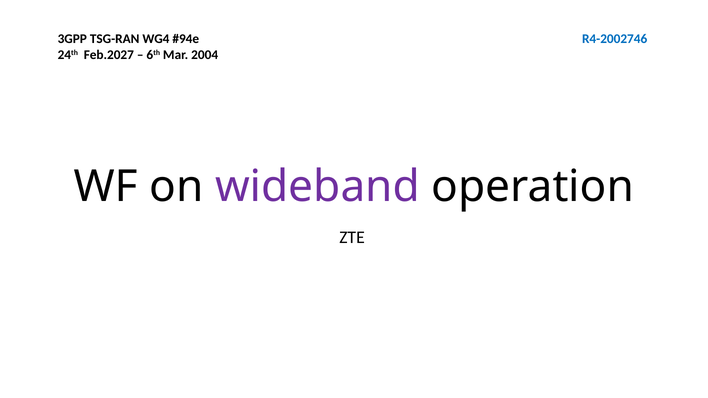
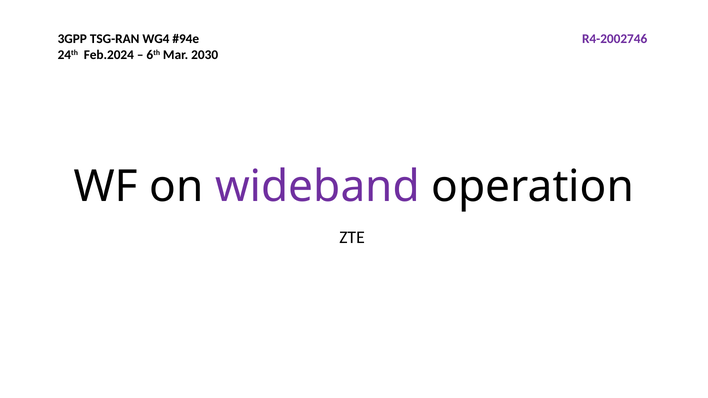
R4-2002746 colour: blue -> purple (615, 39)
Feb.2027: Feb.2027 -> Feb.2024 (109, 55)
2004: 2004 -> 2030 (205, 55)
